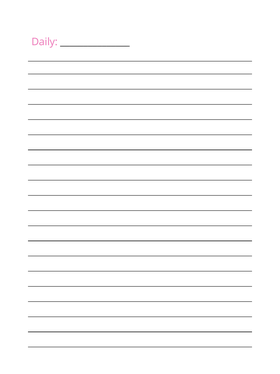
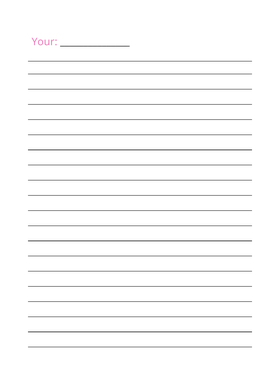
Daily: Daily -> Your (45, 42)
